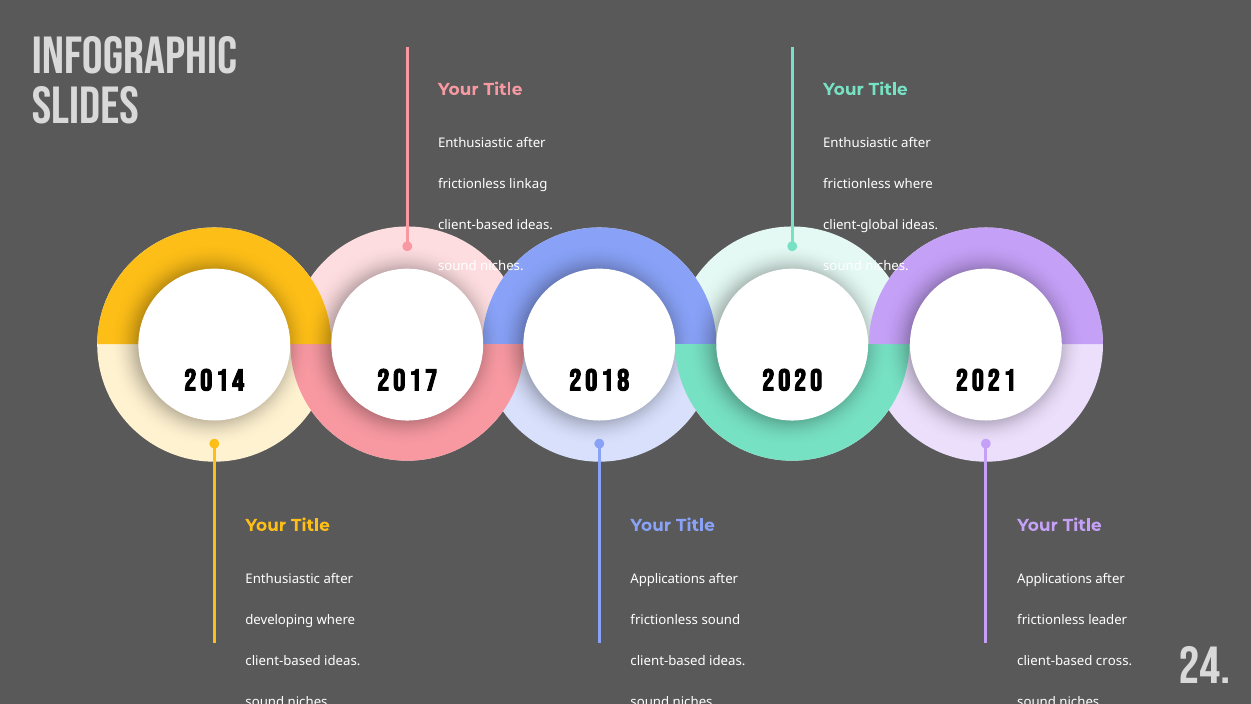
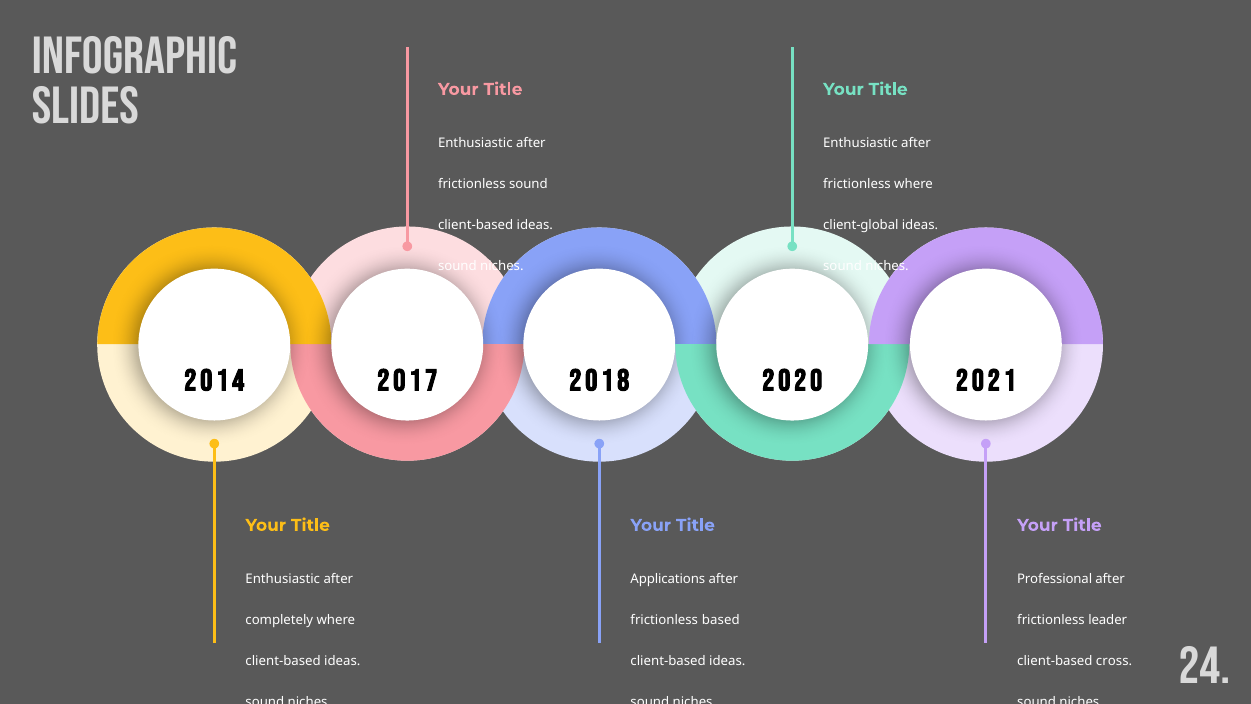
frictionless linkag: linkag -> sound (528, 184)
Applications: Applications -> Professional (1055, 579)
developing: developing -> completely (279, 620)
frictionless sound: sound -> based (721, 620)
